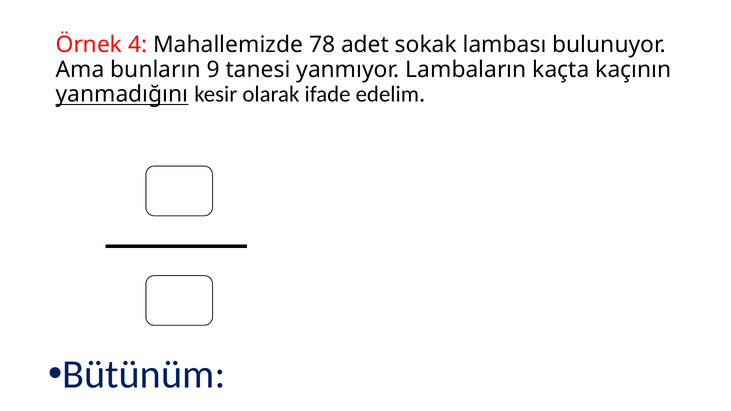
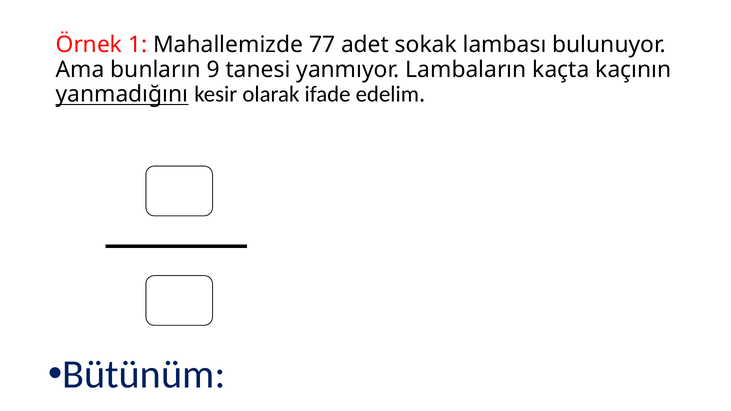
4: 4 -> 1 (138, 45)
78: 78 -> 77 (322, 45)
